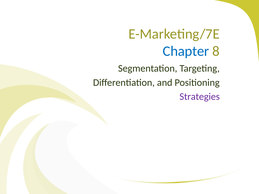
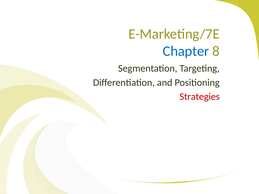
Strategies colour: purple -> red (200, 97)
